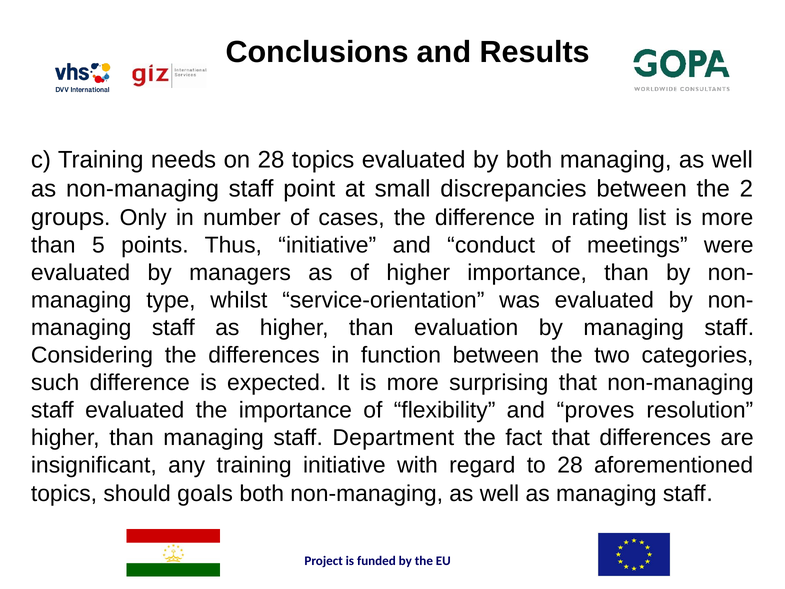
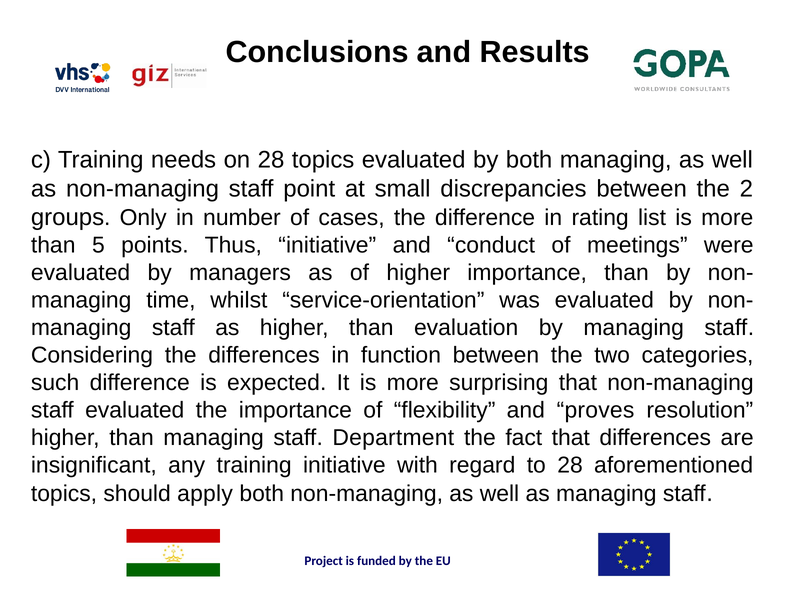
type: type -> time (171, 300)
goals: goals -> apply (205, 494)
